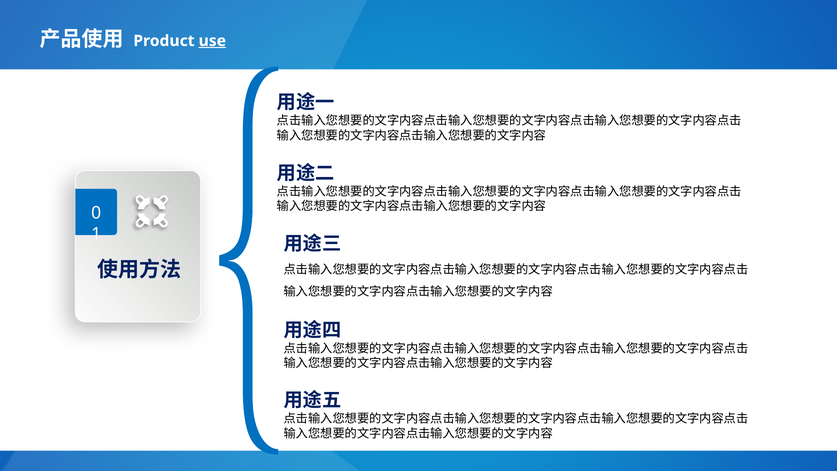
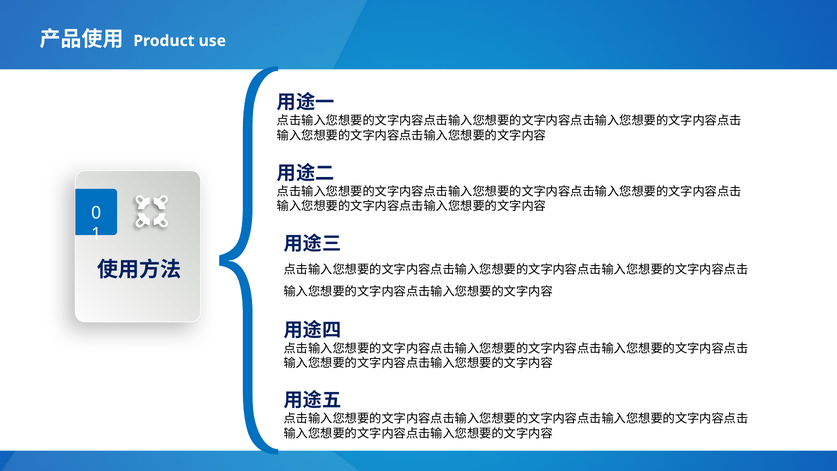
use underline: present -> none (212, 41)
